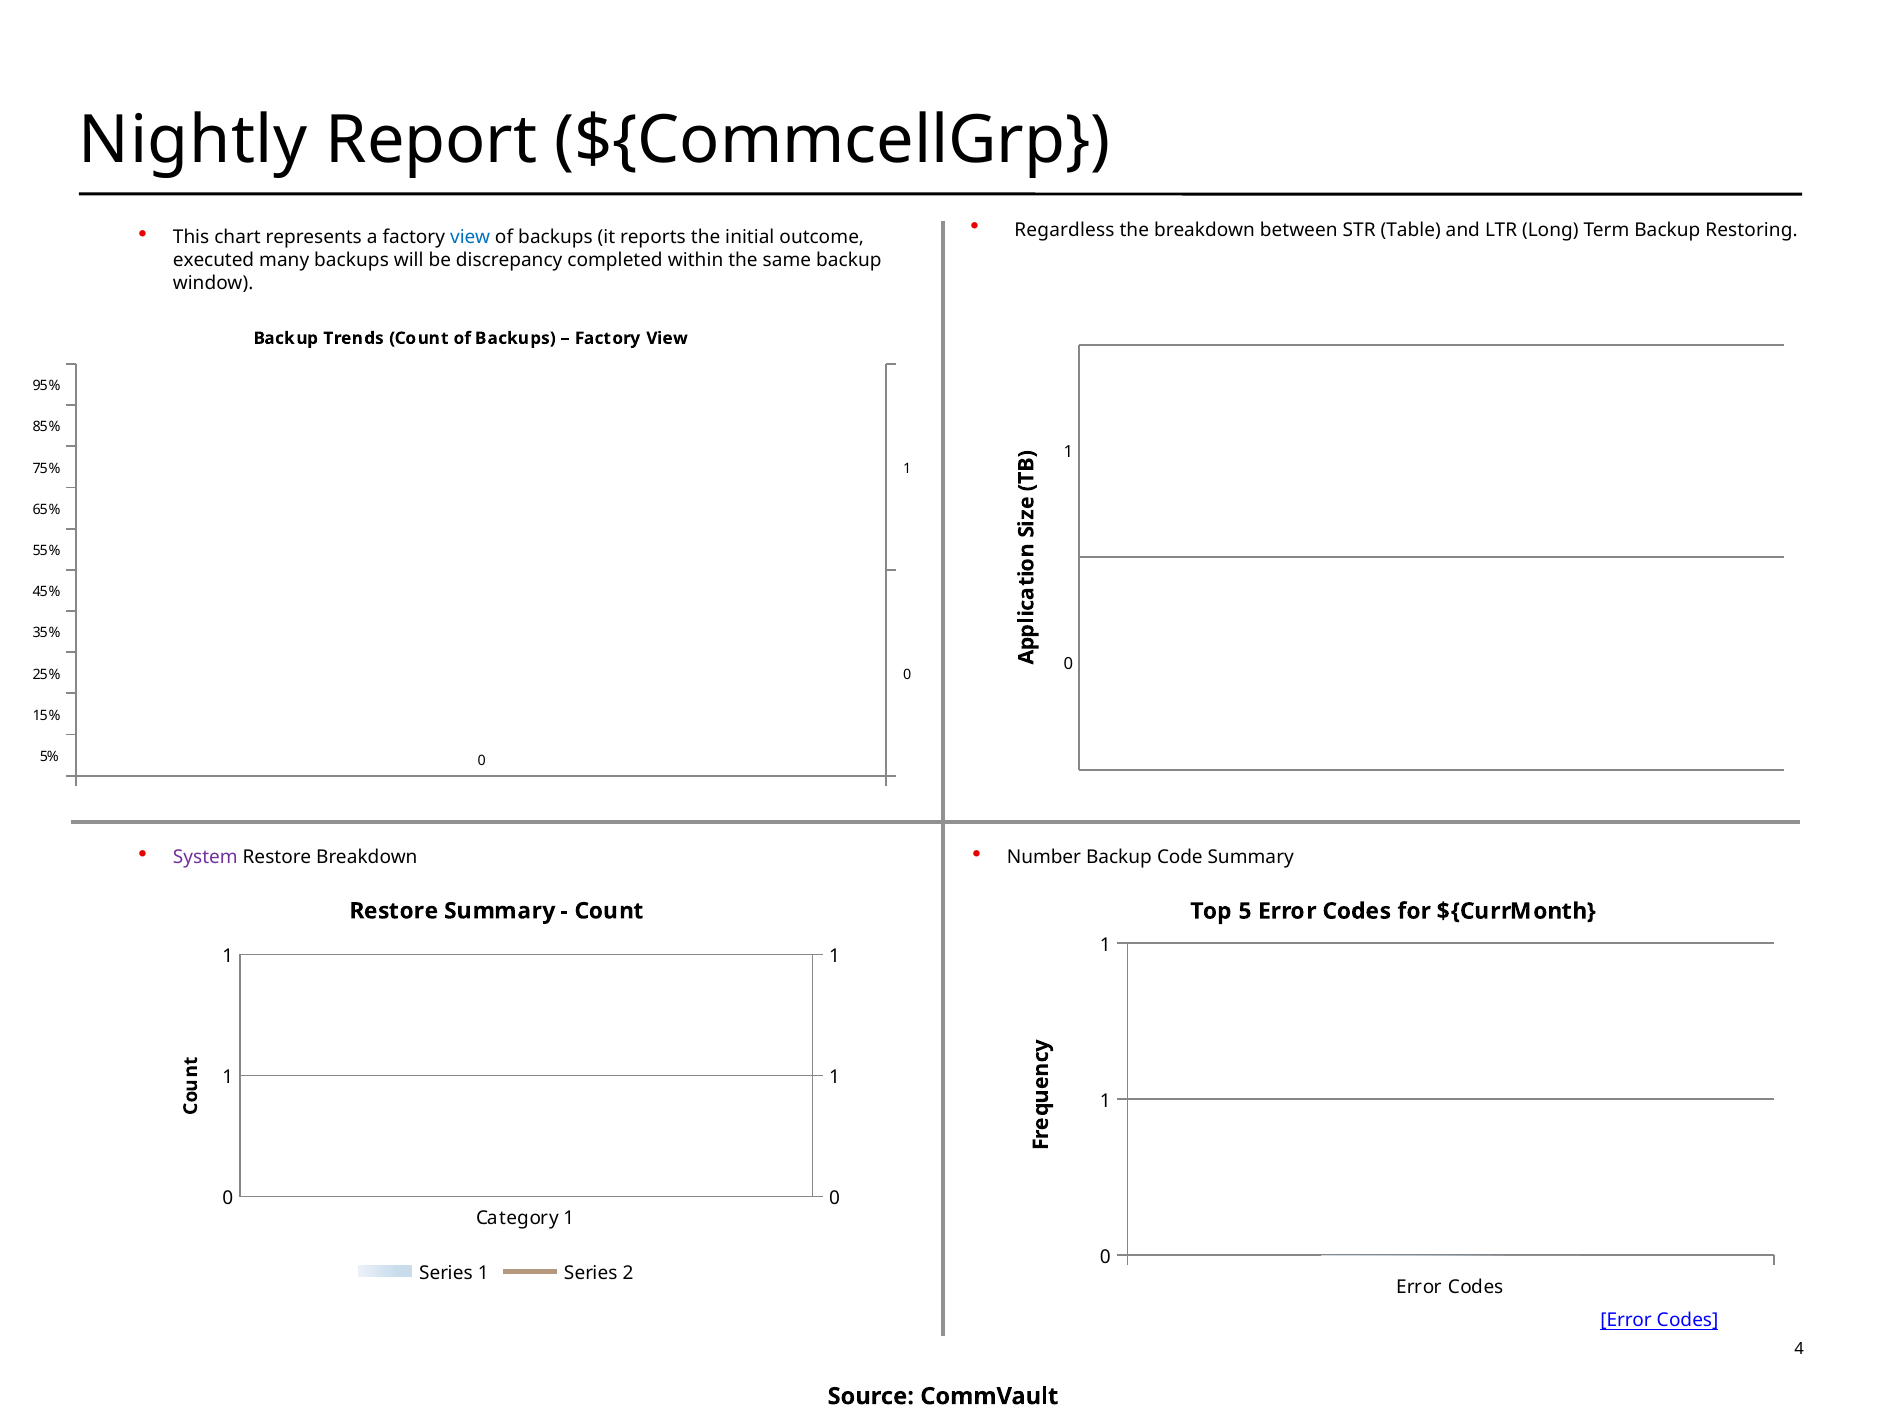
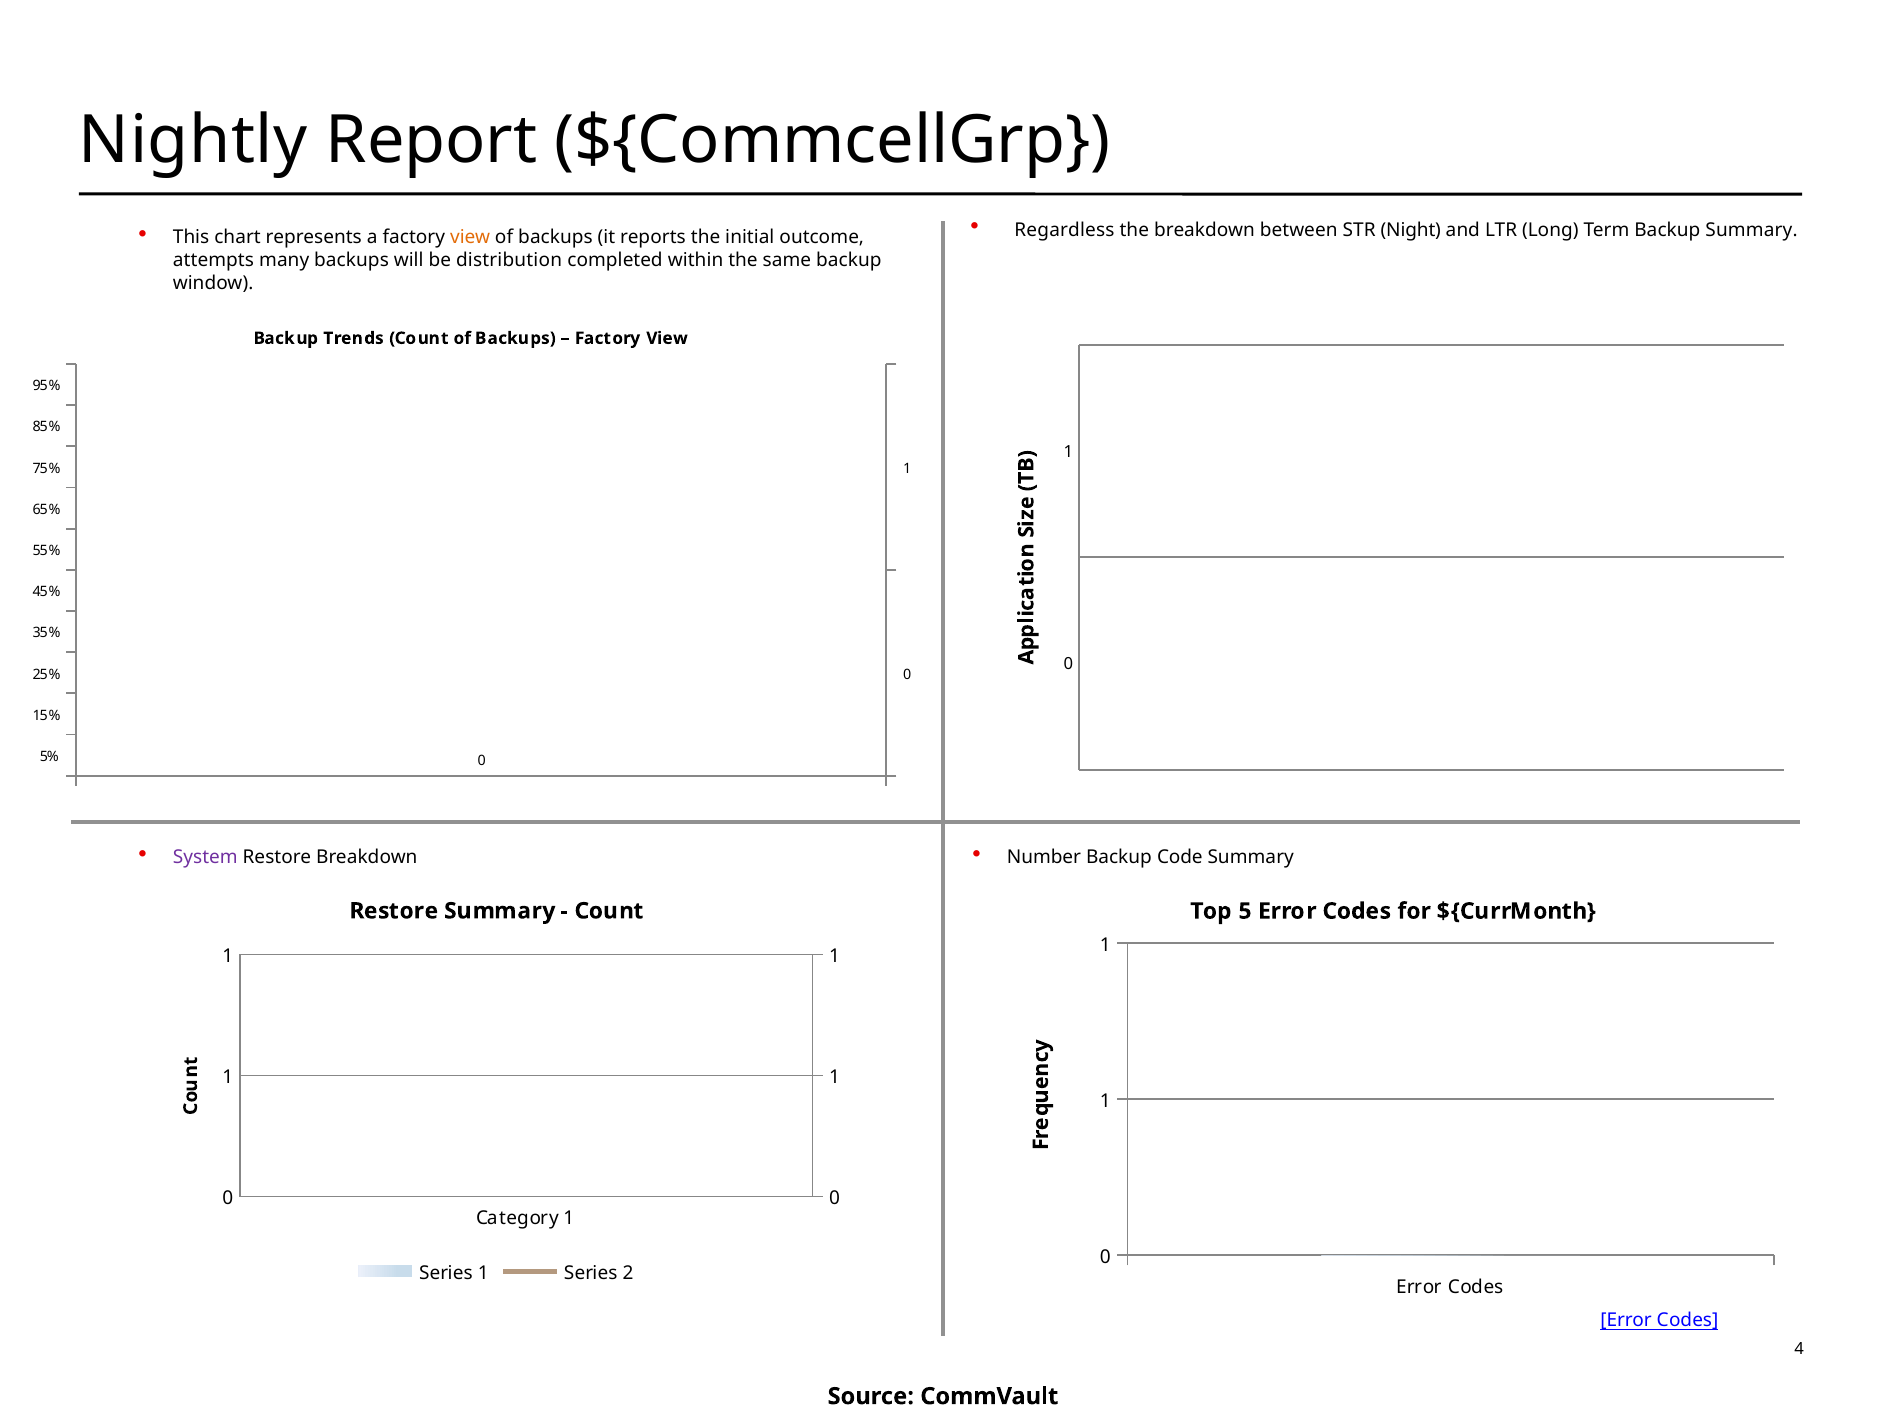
Table: Table -> Night (1411, 230)
Backup Restoring: Restoring -> Summary (1752, 230)
view colour: blue -> orange (470, 237)
executed: executed -> attempts (213, 260)
discrepancy: discrepancy -> distribution (509, 260)
